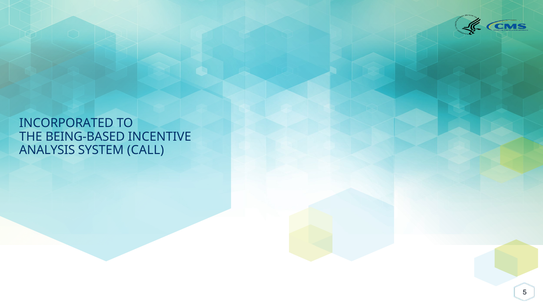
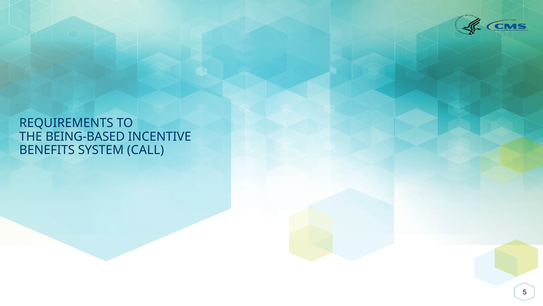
INCORPORATED: INCORPORATED -> REQUIREMENTS (66, 123)
ANALYSIS: ANALYSIS -> BENEFITS (47, 150)
